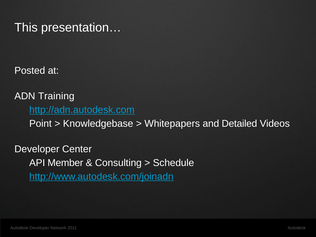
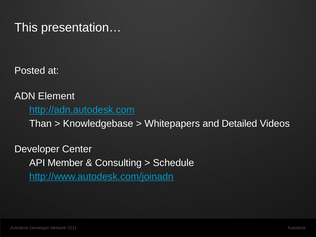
Training: Training -> Element (56, 96)
Point: Point -> Than (40, 124)
